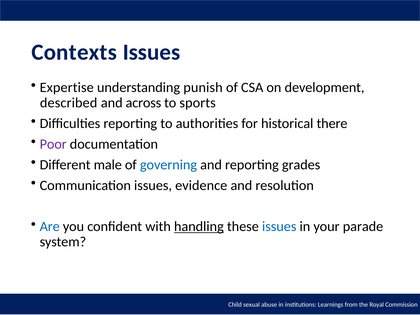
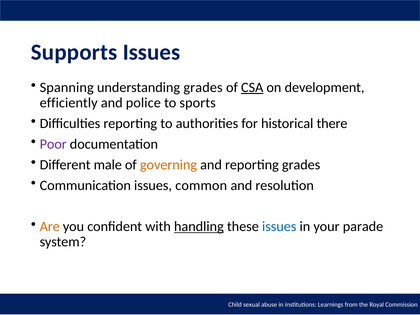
Contexts: Contexts -> Supports (74, 52)
Expertise: Expertise -> Spanning (67, 87)
understanding punish: punish -> grades (203, 87)
CSA underline: none -> present (252, 87)
described: described -> efficiently (69, 103)
across: across -> police (143, 103)
governing colour: blue -> orange (168, 165)
evidence: evidence -> common (201, 185)
Are colour: blue -> orange (50, 227)
